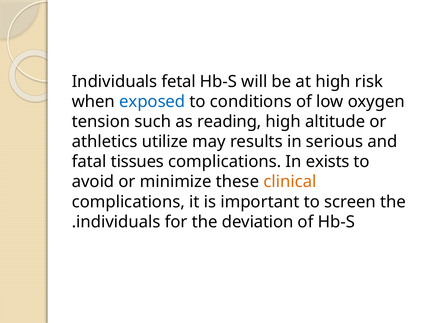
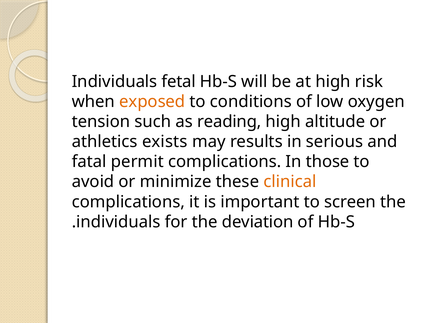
exposed colour: blue -> orange (152, 101)
utilize: utilize -> exists (165, 141)
tissues: tissues -> permit (137, 161)
exists: exists -> those (328, 161)
